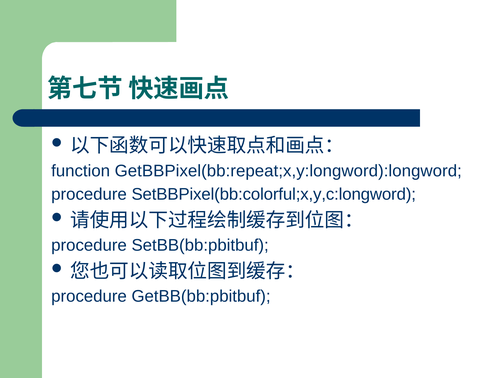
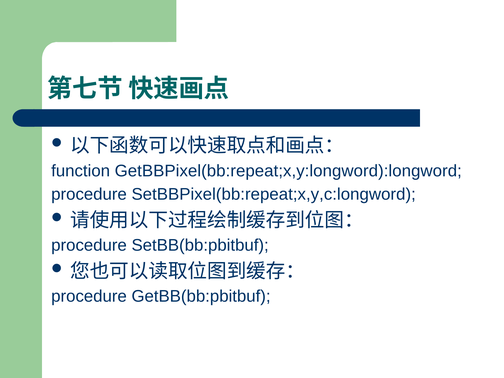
SetBBPixel(bb:colorful;x,y,c:longword: SetBBPixel(bb:colorful;x,y,c:longword -> SetBBPixel(bb:repeat;x,y,c:longword (274, 194)
